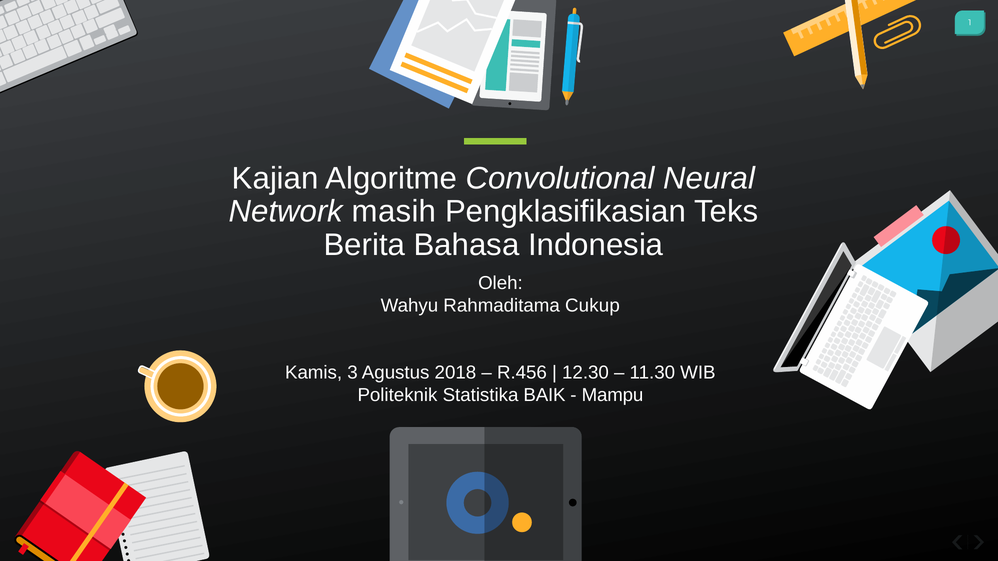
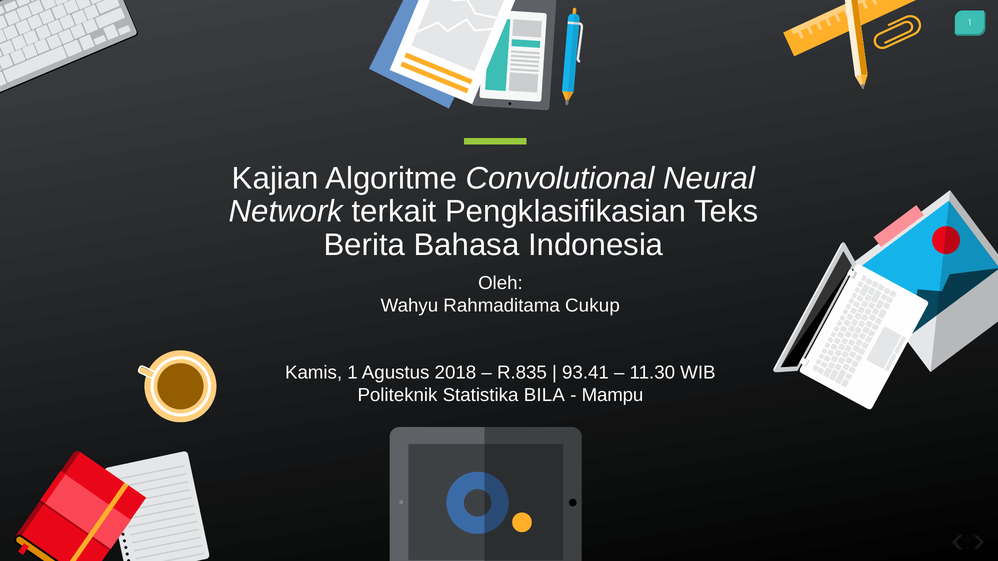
masih: masih -> terkait (394, 212)
Kamis 3: 3 -> 1 (353, 373)
R.456: R.456 -> R.835 (522, 373)
12.30: 12.30 -> 93.41 (585, 373)
BAIK: BAIK -> BILA (544, 395)
